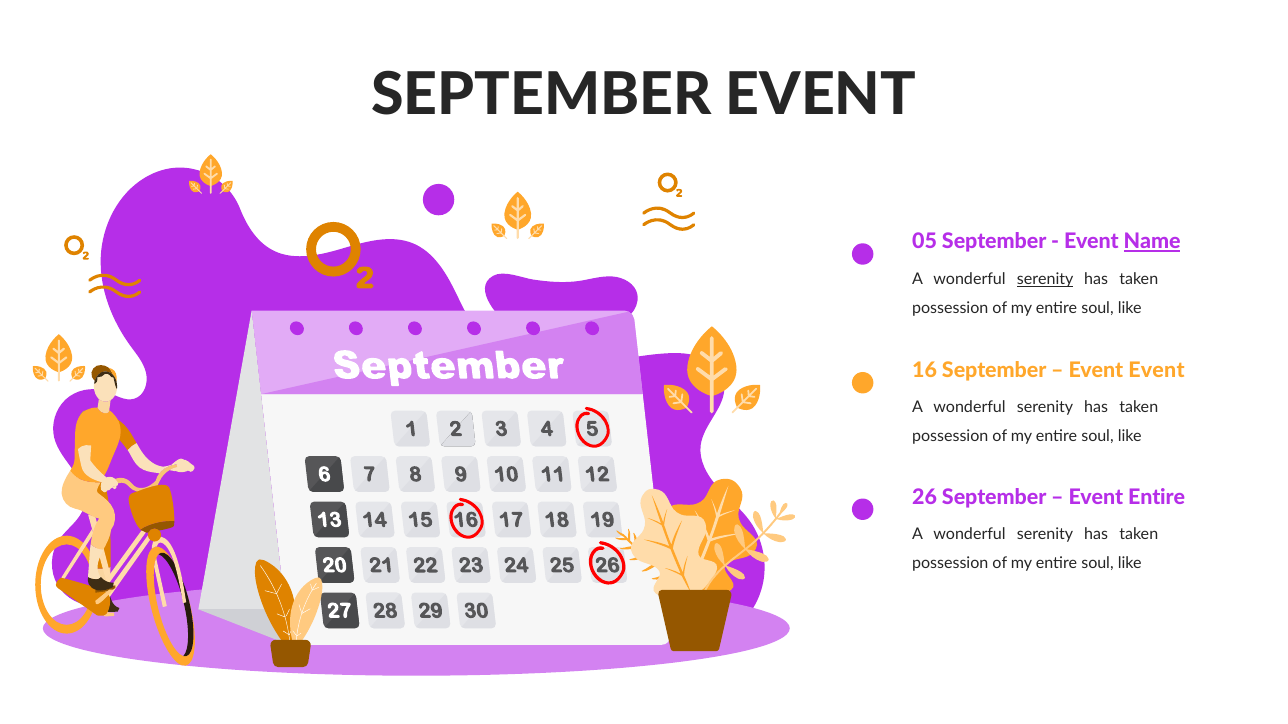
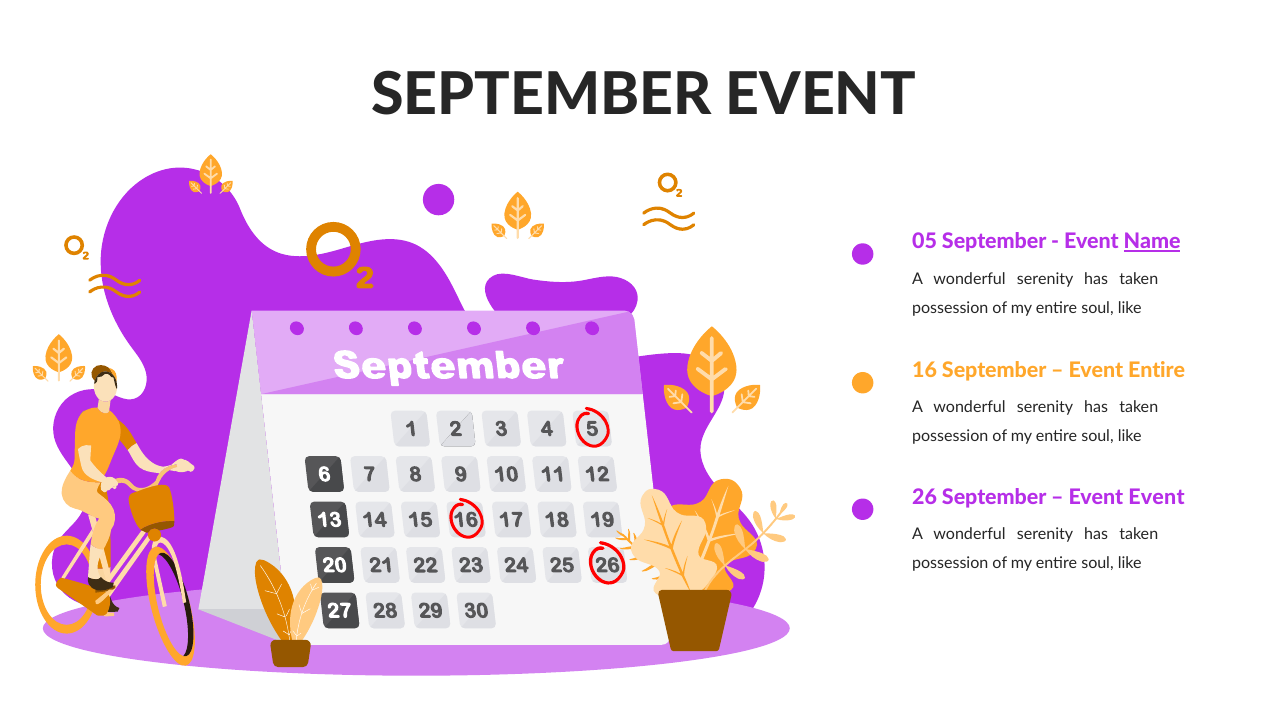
serenity underline: present -> none (1045, 279)
Event Event: Event -> Entire (1157, 371)
Event Entire: Entire -> Event (1156, 497)
